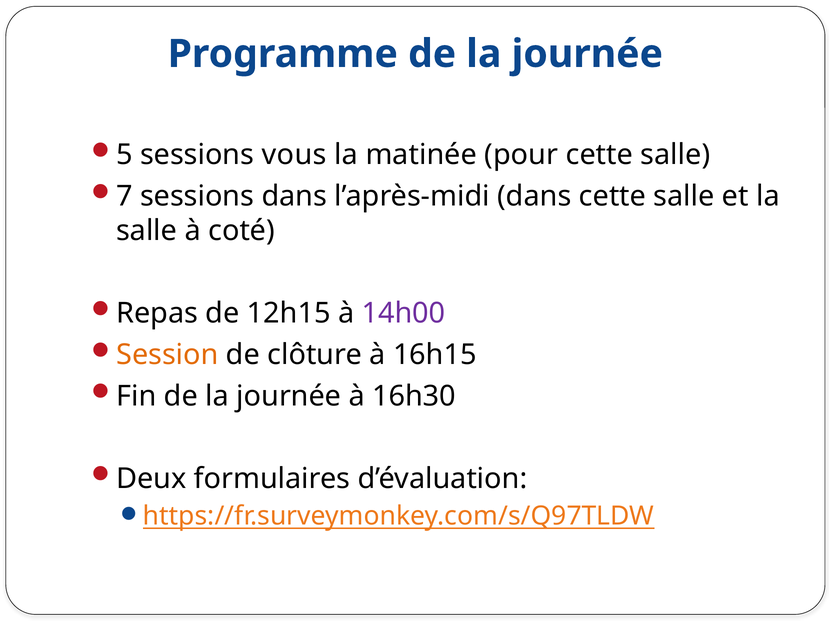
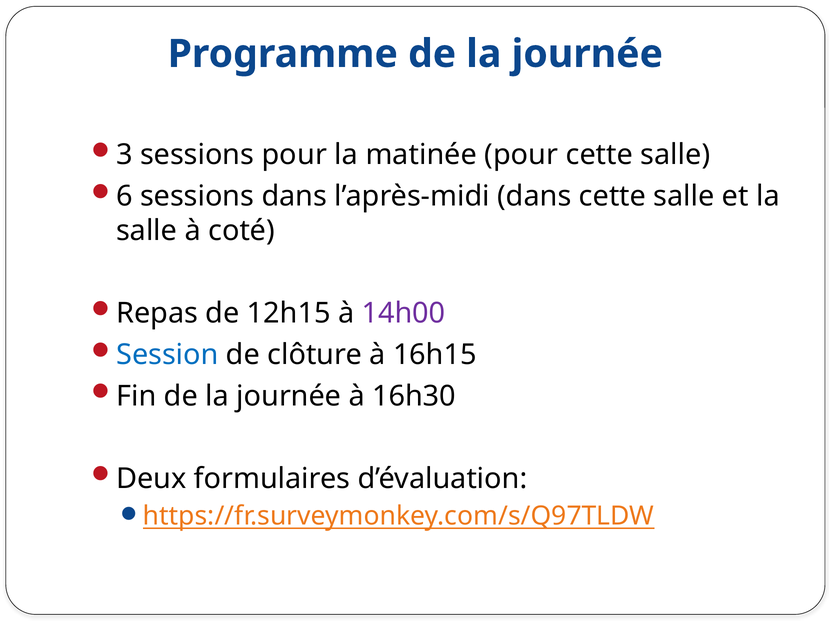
5: 5 -> 3 (124, 155)
sessions vous: vous -> pour (294, 155)
7: 7 -> 6 (124, 196)
Session colour: orange -> blue (167, 355)
